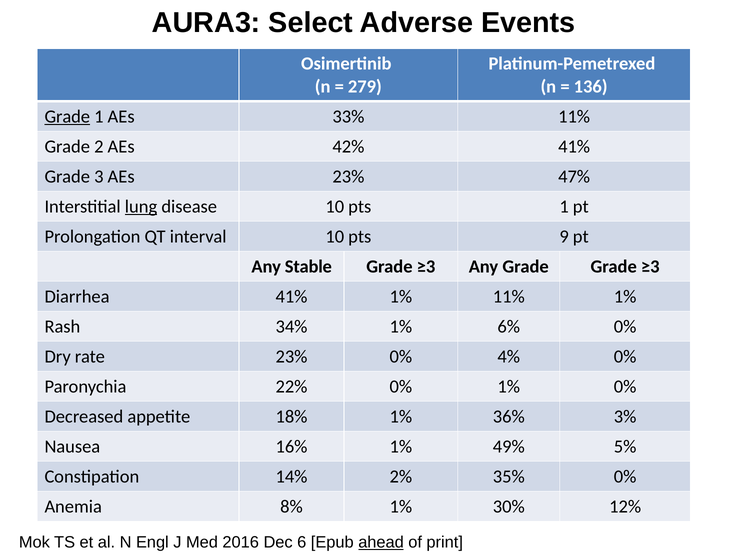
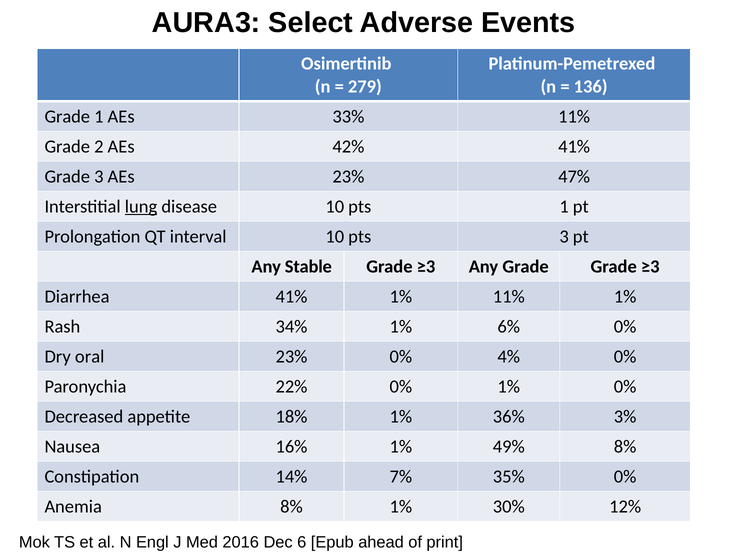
Grade underline: present -> none (67, 116)
pts 9: 9 -> 3 (564, 236)
rate: rate -> oral (90, 356)
49% 5%: 5% -> 8% (625, 446)
2%: 2% -> 7% (401, 476)
ahead underline: present -> none (381, 542)
